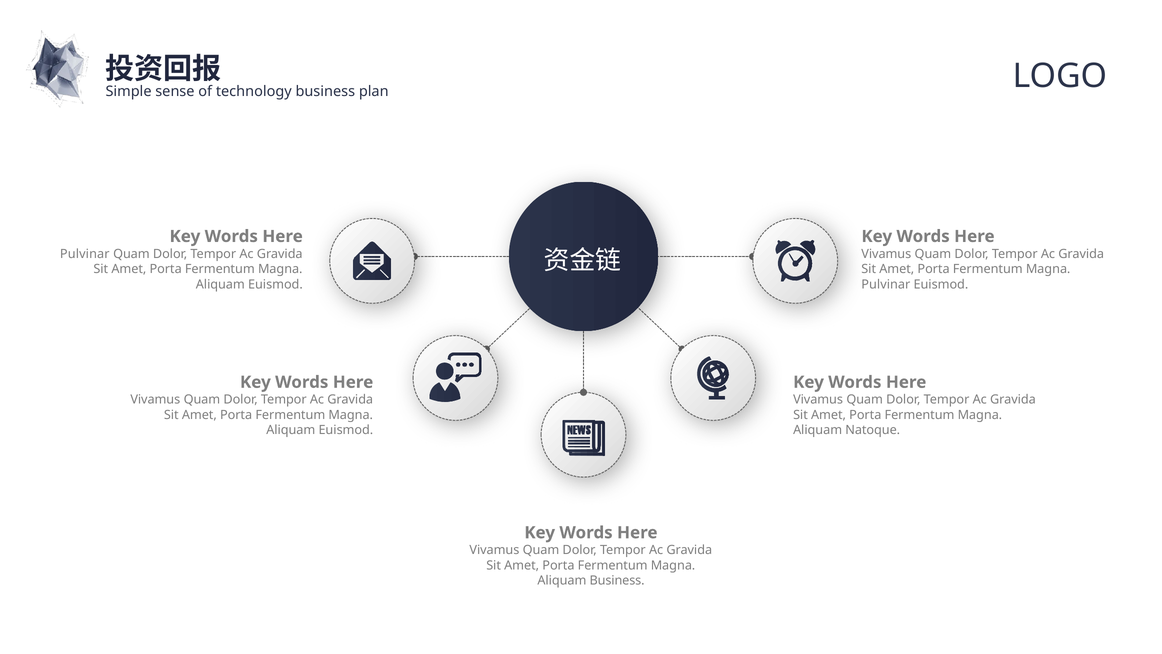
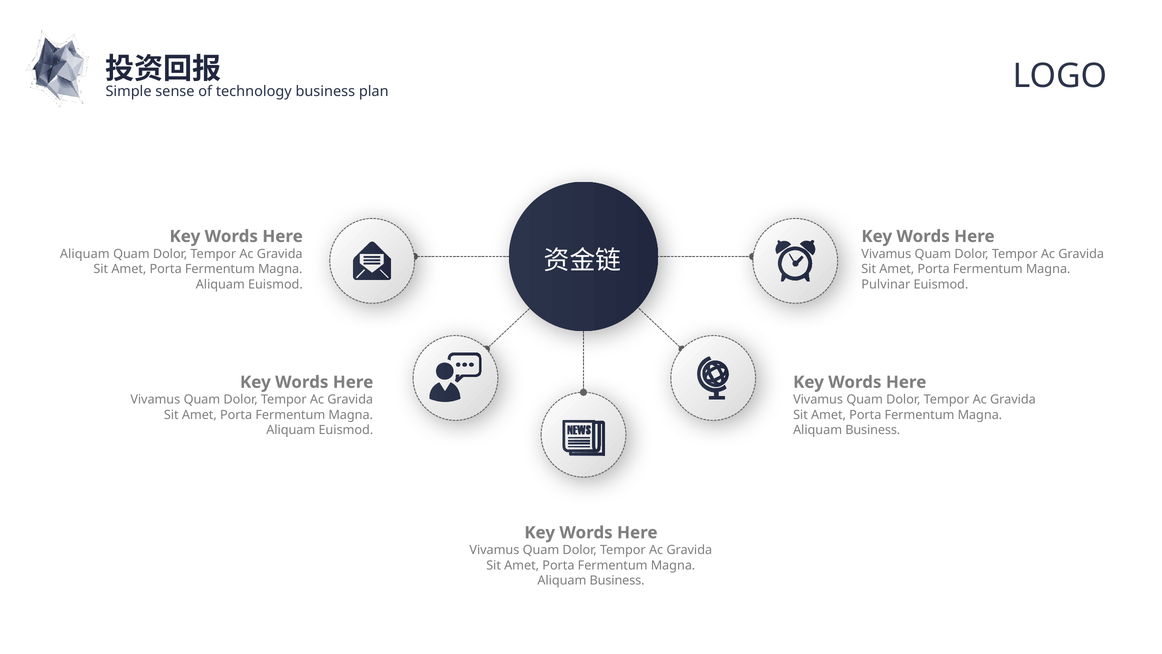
Pulvinar: Pulvinar -> Aliquam (85, 254)
Natoque: Natoque -> Business (873, 430)
